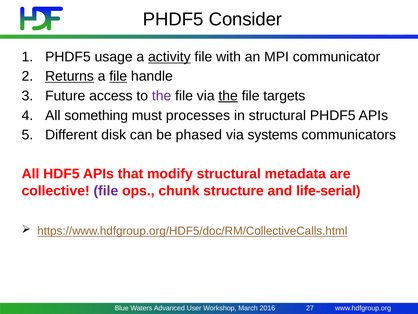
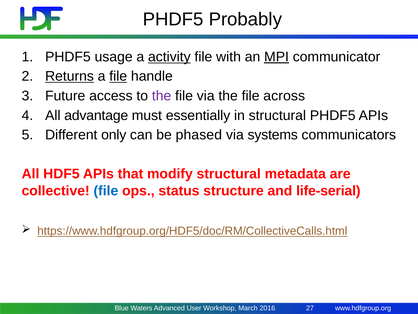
Consider: Consider -> Probably (245, 19)
MPI underline: none -> present (277, 57)
the underline: present -> none (228, 96)
targets: targets -> across (284, 96)
something: something -> advantage (96, 115)
processes: processes -> essentially (198, 115)
disk: disk -> only (114, 135)
file colour: purple -> blue (106, 190)
chunk: chunk -> status (179, 190)
